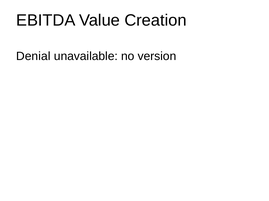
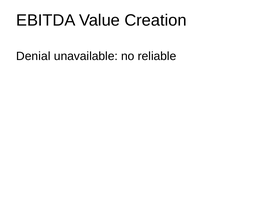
version: version -> reliable (157, 56)
